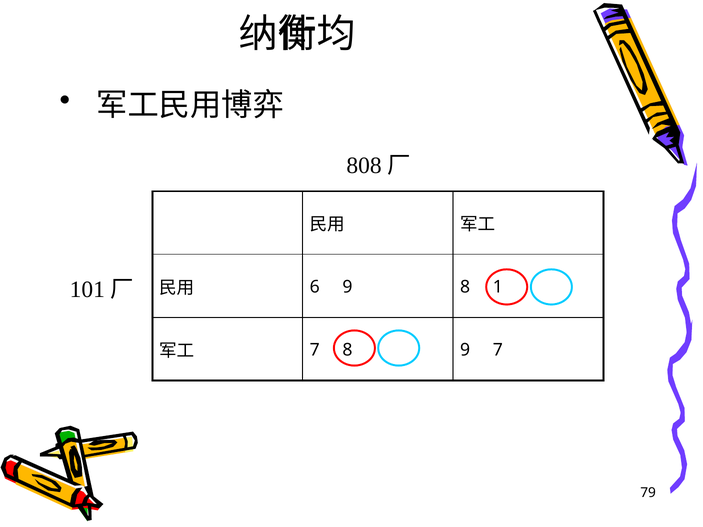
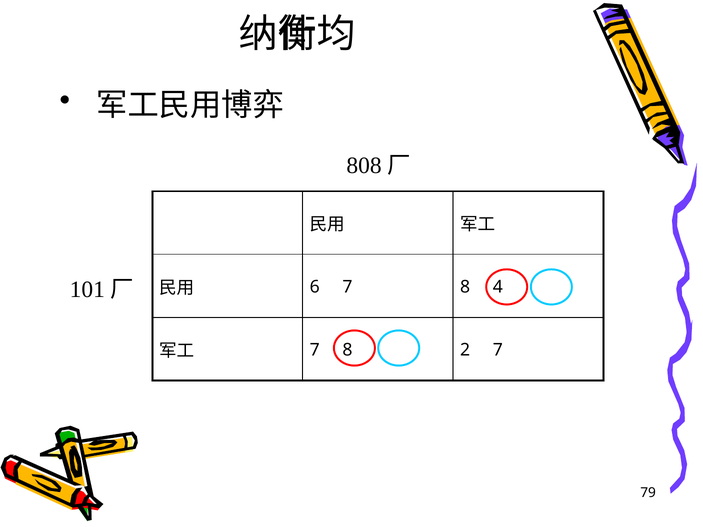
6 9: 9 -> 7 (348, 287)
1: 1 -> 4 (498, 287)
8 9: 9 -> 2 (465, 350)
